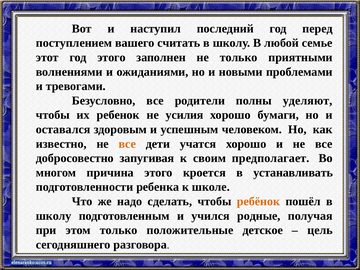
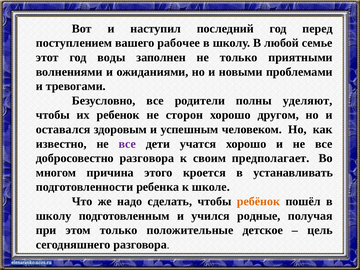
считать: считать -> рабочее (179, 43)
год этого: этого -> воды (111, 57)
усилия: усилия -> сторон (184, 115)
бумаги: бумаги -> другом (278, 115)
все colour: orange -> purple (127, 144)
добросовестно запугивая: запугивая -> разговора (147, 158)
